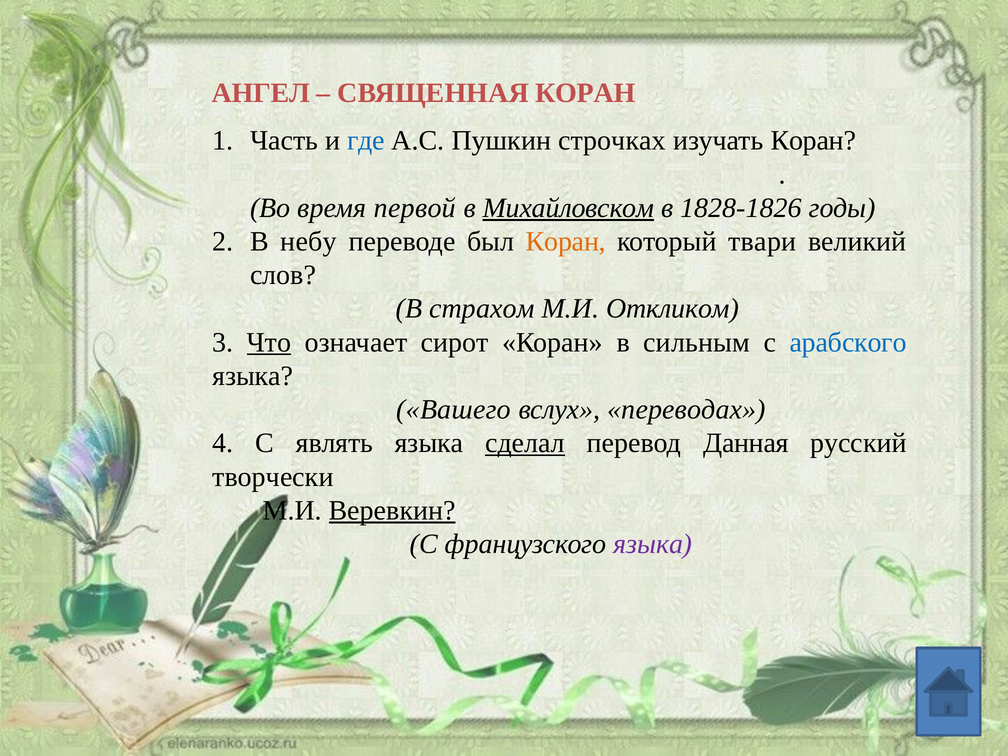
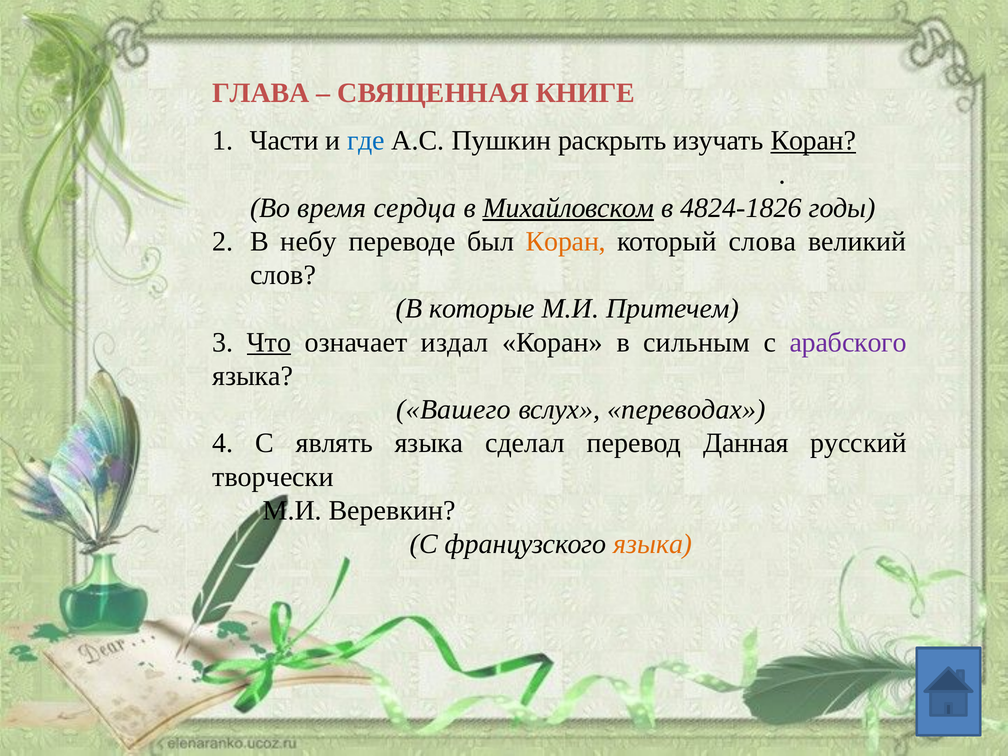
АНГЕЛ: АНГЕЛ -> ГЛАВА (261, 93)
СВЯЩЕННАЯ КОРАН: КОРАН -> КНИГЕ (585, 93)
Часть: Часть -> Части (284, 141)
строчках: строчках -> раскрыть (612, 141)
Коран underline: none -> present (813, 141)
первой: первой -> сердца (415, 208)
1828-1826: 1828-1826 -> 4824-1826 (741, 208)
твари: твари -> слова (762, 241)
страхом: страхом -> которые (482, 309)
Откликом: Откликом -> Притечем (673, 309)
сирот: сирот -> издал (455, 342)
арабского colour: blue -> purple (848, 342)
сделал underline: present -> none (525, 443)
Веревкин underline: present -> none (392, 510)
языка colour: purple -> orange (653, 544)
